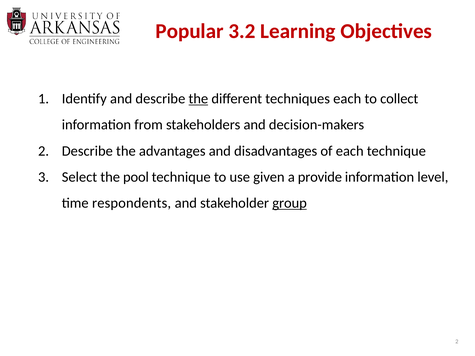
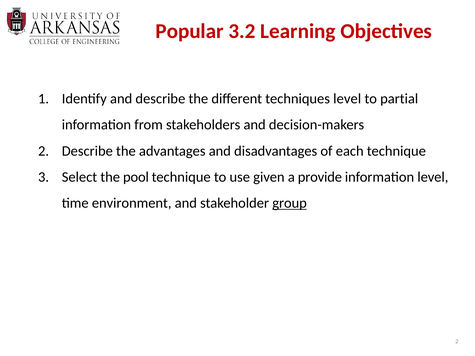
the underline: present -> none (198, 99)
techniques each: each -> level (347, 99)
collect: collect -> partial (399, 99)
respondents: respondents -> environment (132, 203)
